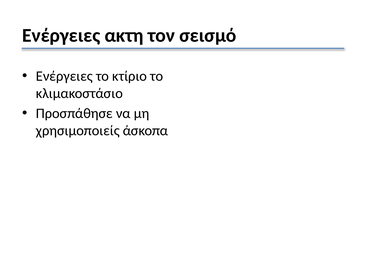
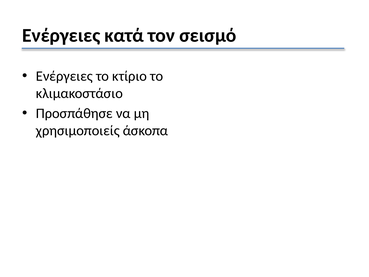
ακτη: ακτη -> κατά (124, 36)
